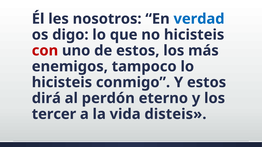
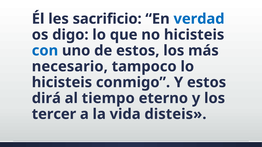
nosotros: nosotros -> sacrificio (107, 19)
con colour: red -> blue (45, 51)
enemigos: enemigos -> necesario (70, 67)
perdón: perdón -> tiempo (108, 98)
